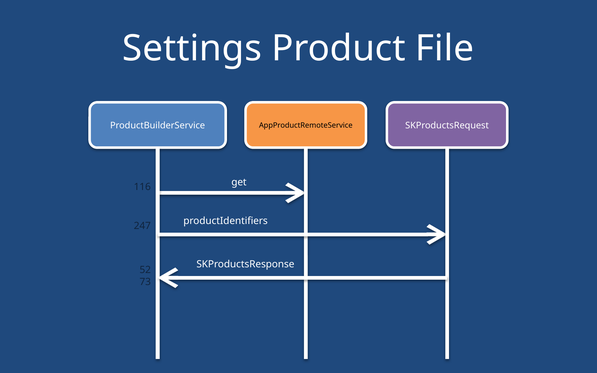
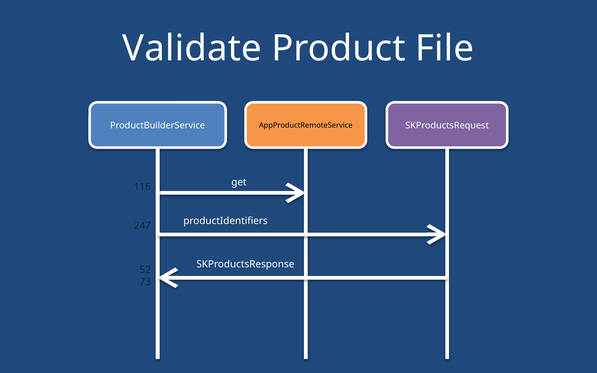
Settings: Settings -> Validate (192, 49)
